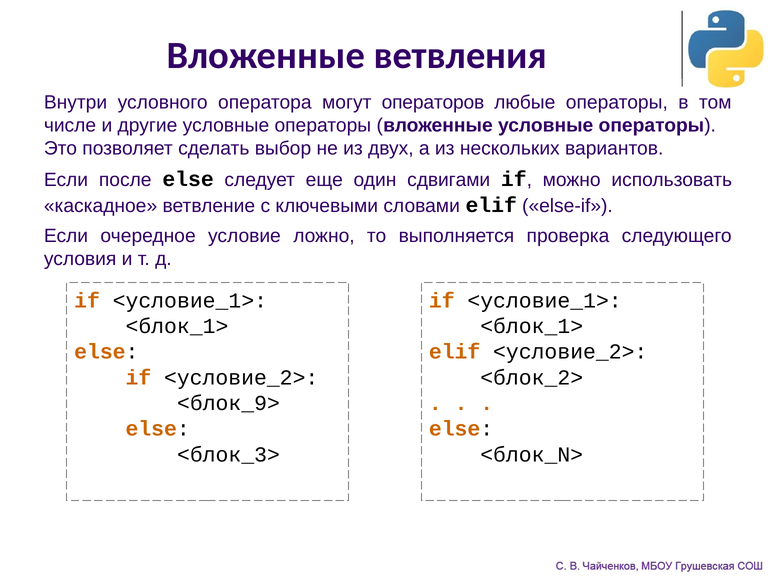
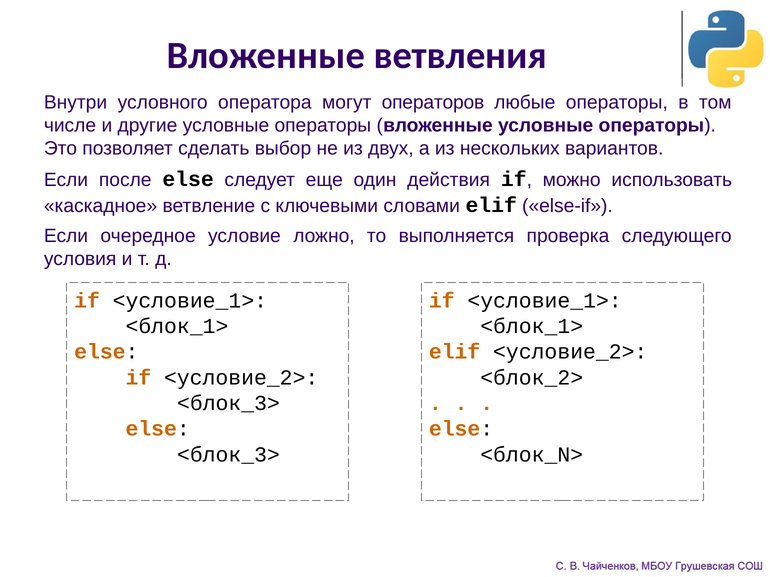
сдвигами: сдвигами -> действия (449, 180)
<блок_9>: <блок_9> -> <блок_3> (228, 404)
